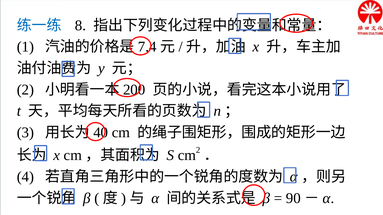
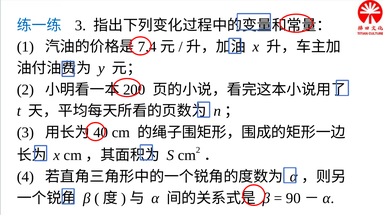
8: 8 -> 3 (81, 25)
